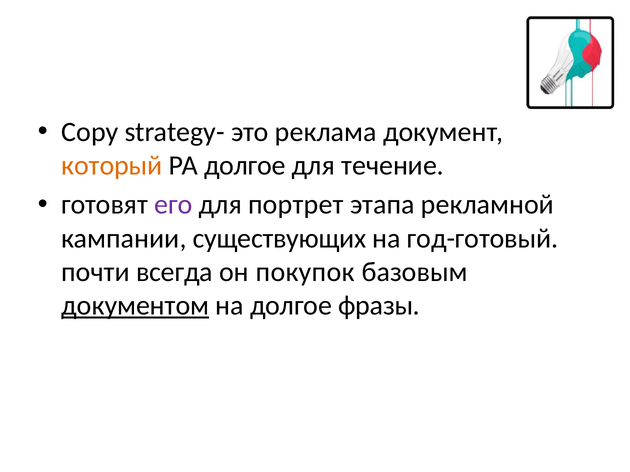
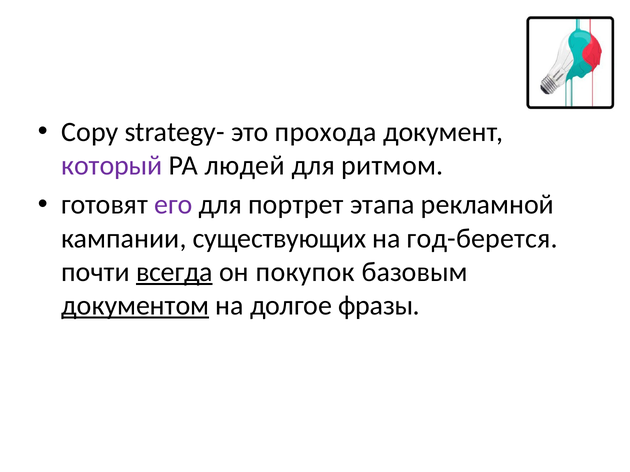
реклама: реклама -> прохода (326, 132)
который colour: orange -> purple (112, 166)
РА долгое: долгое -> людей (245, 166)
течение: течение -> ритмом (392, 166)
год-готовый: год-готовый -> год-берется (482, 239)
всегда underline: none -> present (174, 272)
